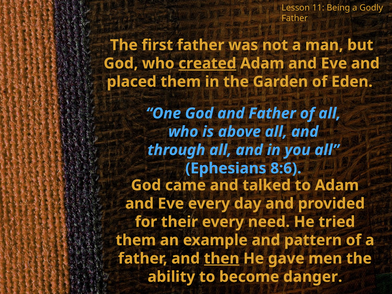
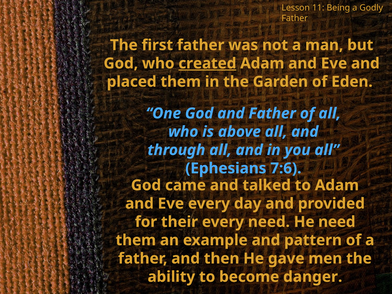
8:6: 8:6 -> 7:6 (286, 168)
He tried: tried -> need (337, 222)
then underline: present -> none (222, 258)
